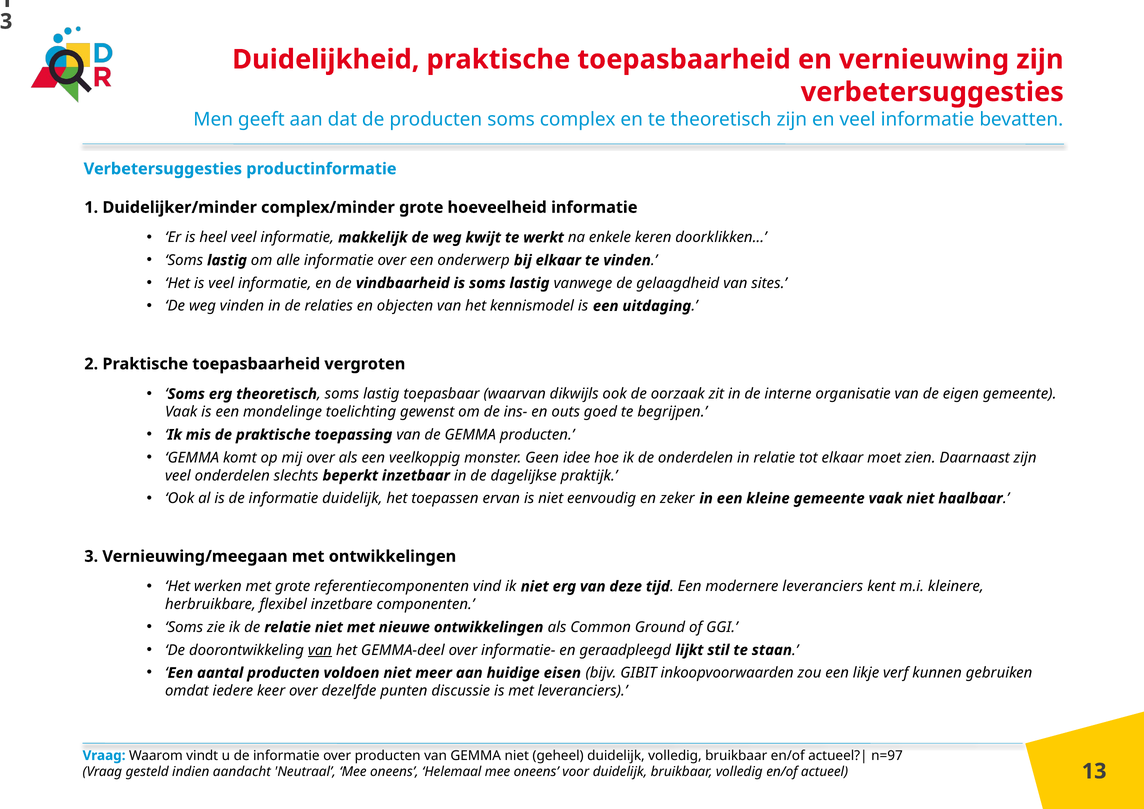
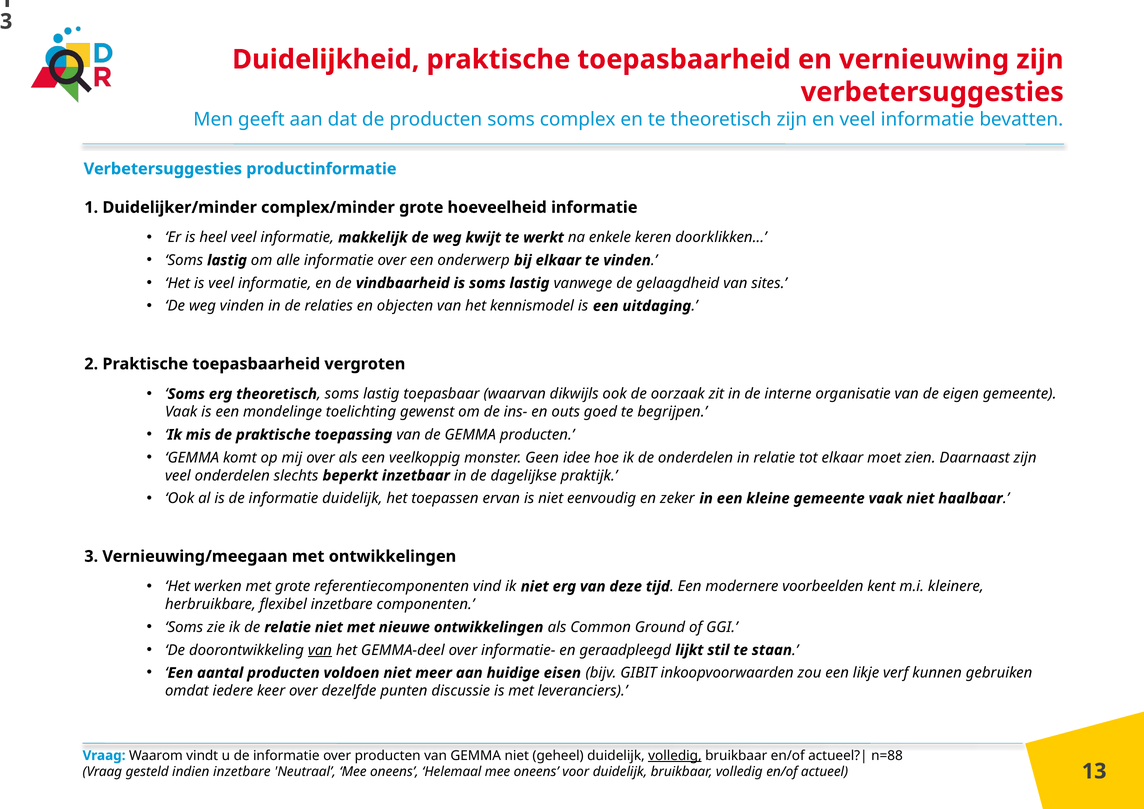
modernere leveranciers: leveranciers -> voorbeelden (823, 587)
volledig underline: none -> present (675, 756)
n=97: n=97 -> n=88 (887, 756)
indien aandacht: aandacht -> inzetbare (242, 772)
